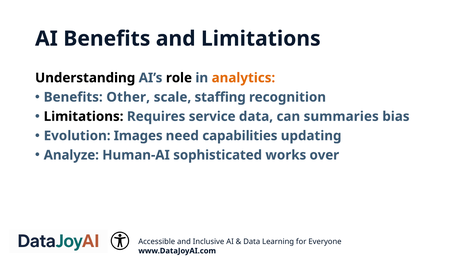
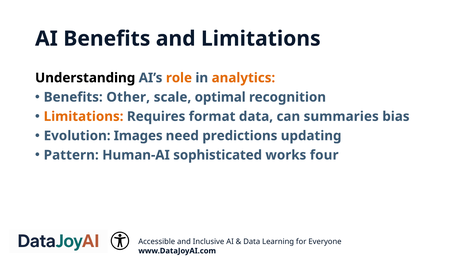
role colour: black -> orange (179, 78)
staffing: staffing -> optimal (220, 97)
Limitations colour: black -> orange (84, 116)
service: service -> format (212, 116)
capabilities: capabilities -> predictions (240, 136)
Analyze: Analyze -> Pattern (71, 155)
over: over -> four (324, 155)
